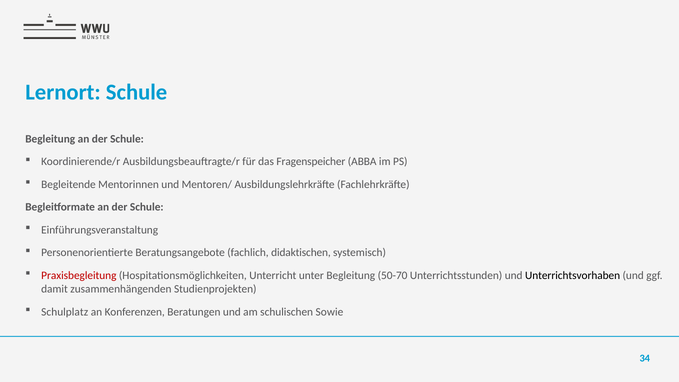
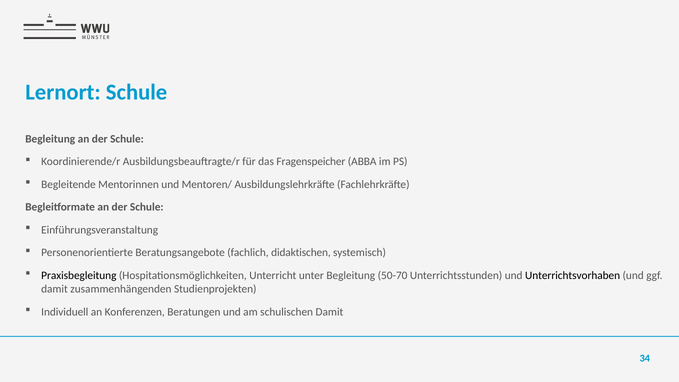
Praxisbegleitung colour: red -> black (79, 275)
Schulplatz: Schulplatz -> Individuell (65, 312)
schulischen Sowie: Sowie -> Damit (329, 312)
